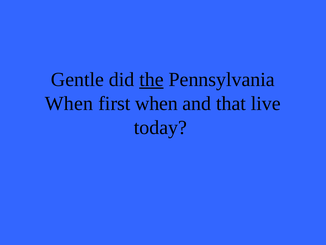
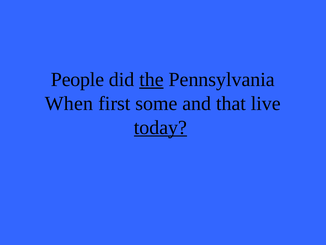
Gentle: Gentle -> People (77, 79)
first when: when -> some (156, 103)
today underline: none -> present (160, 127)
